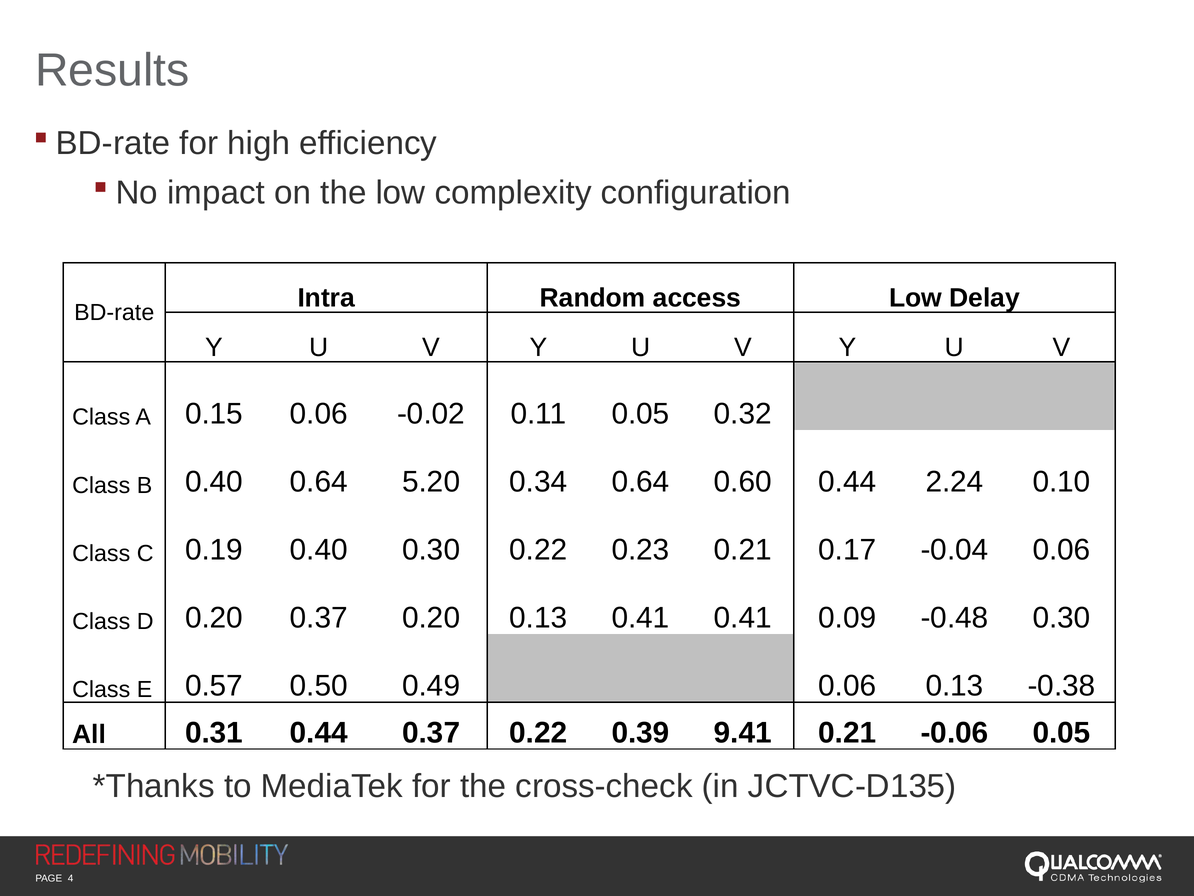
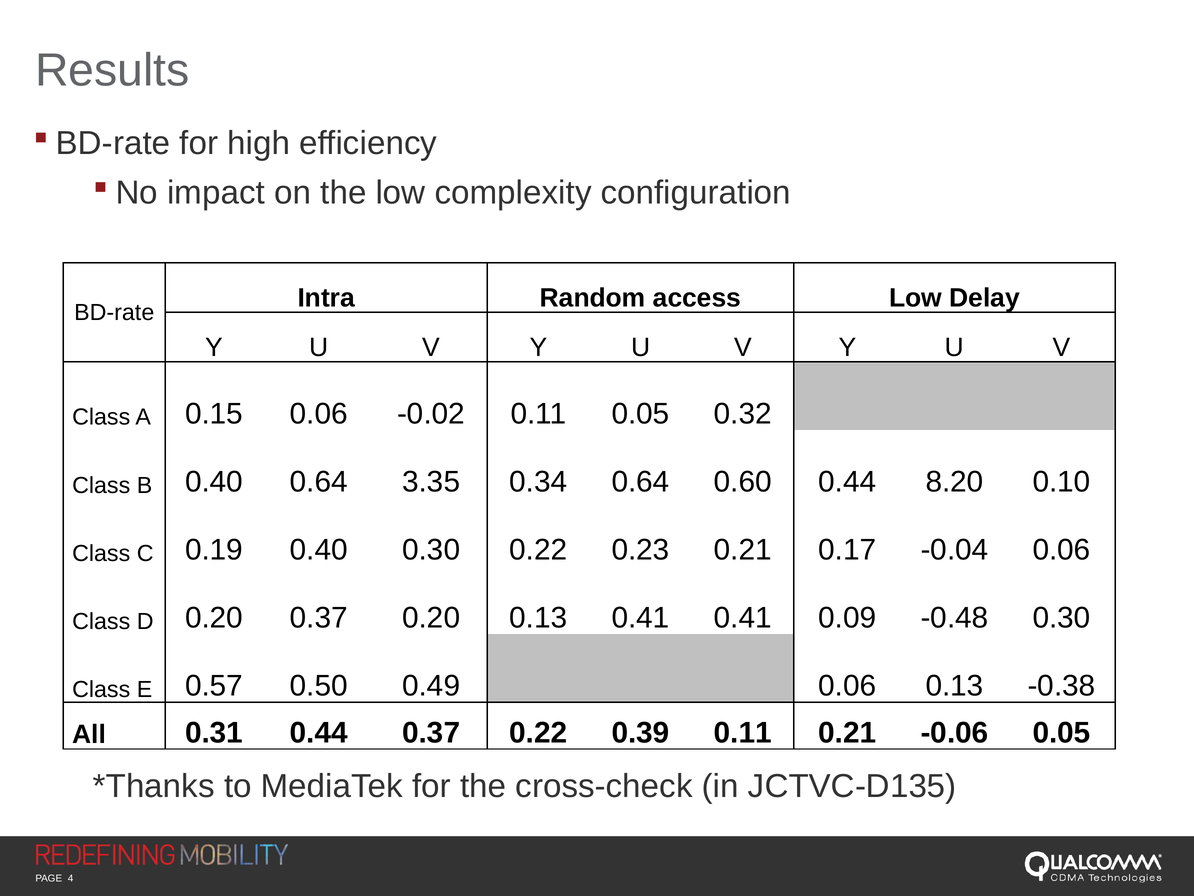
5.20: 5.20 -> 3.35 (431, 482)
2.24: 2.24 -> 8.20 (955, 482)
0.39 9.41: 9.41 -> 0.11 (743, 732)
